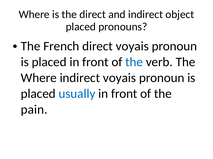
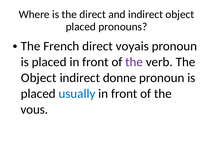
the colour: blue -> purple (134, 62)
Where: Where -> Object (39, 78)
indirect voyais: voyais -> donne (120, 78)
pain: pain -> vous (34, 110)
